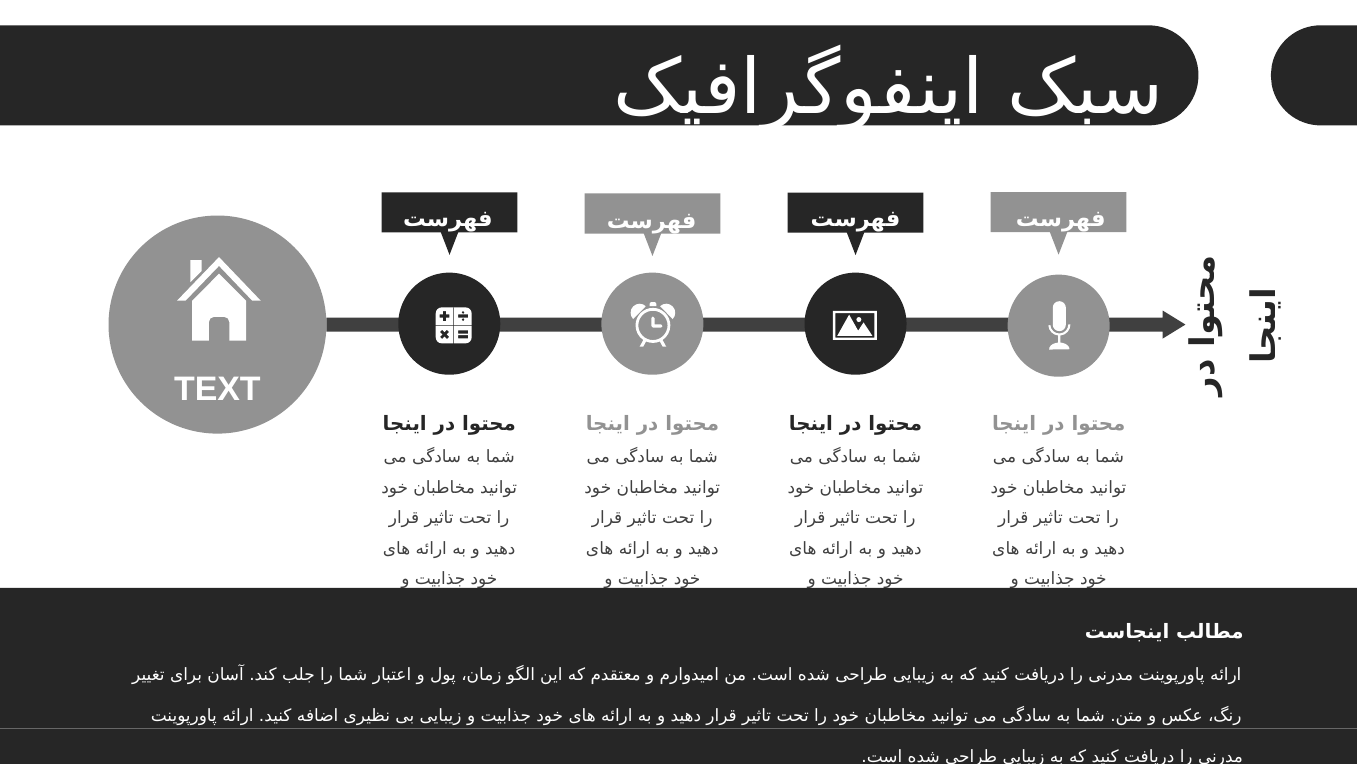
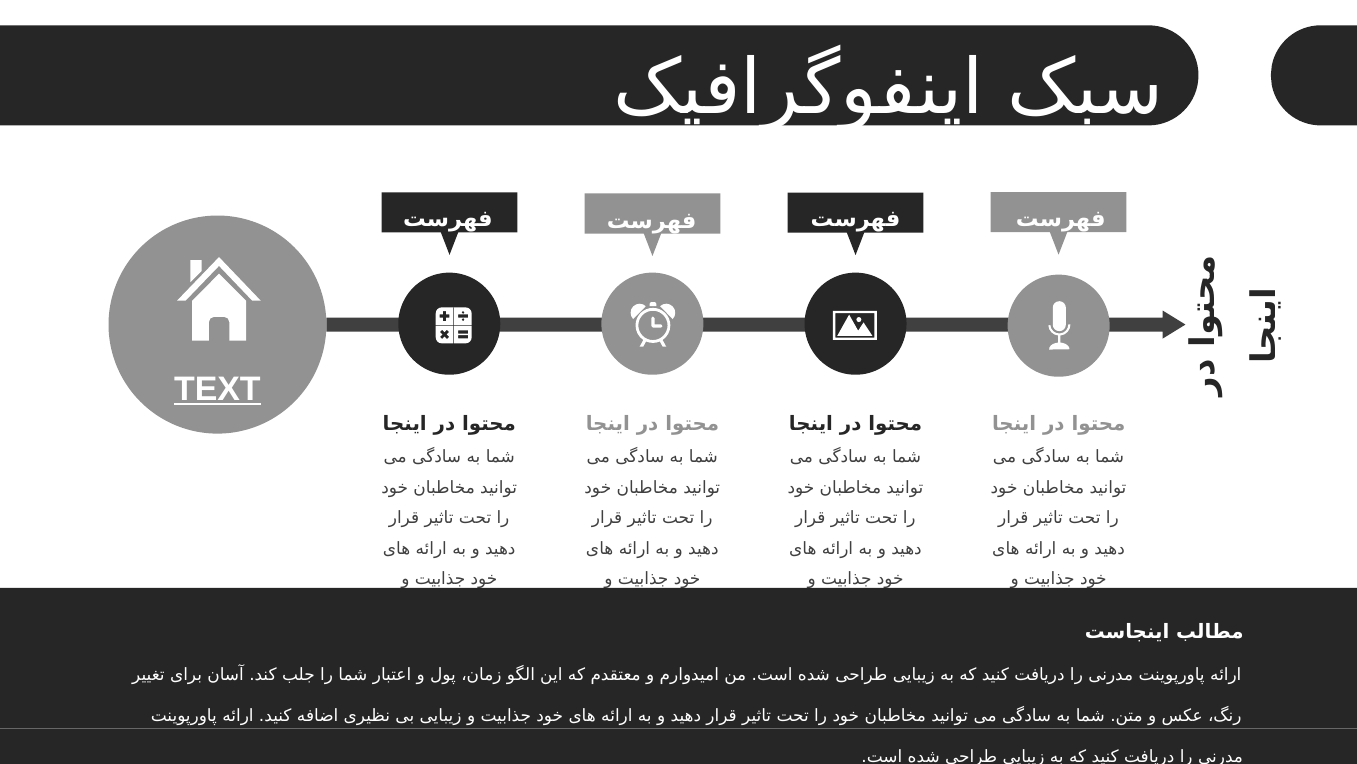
TEXT underline: none -> present (217, 389)
